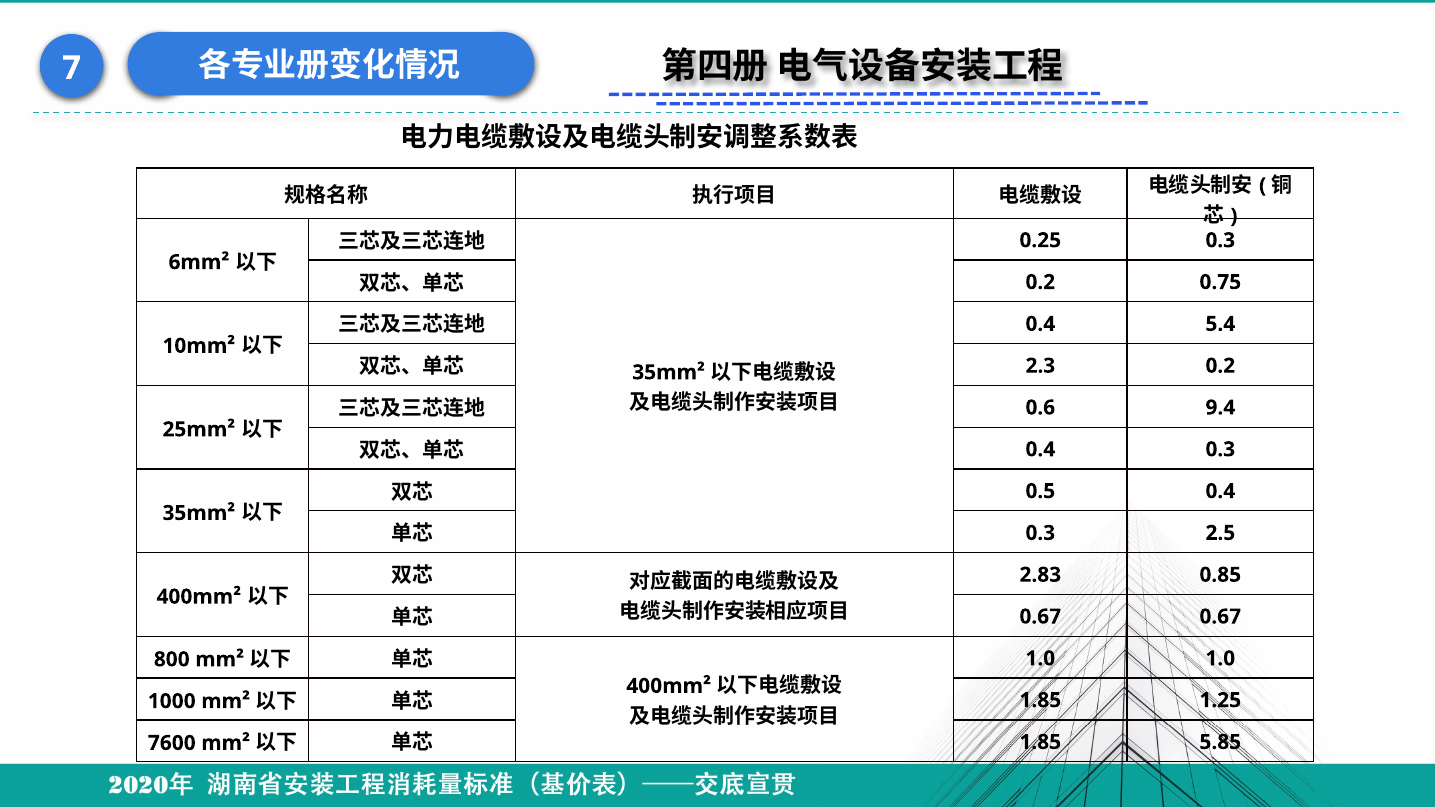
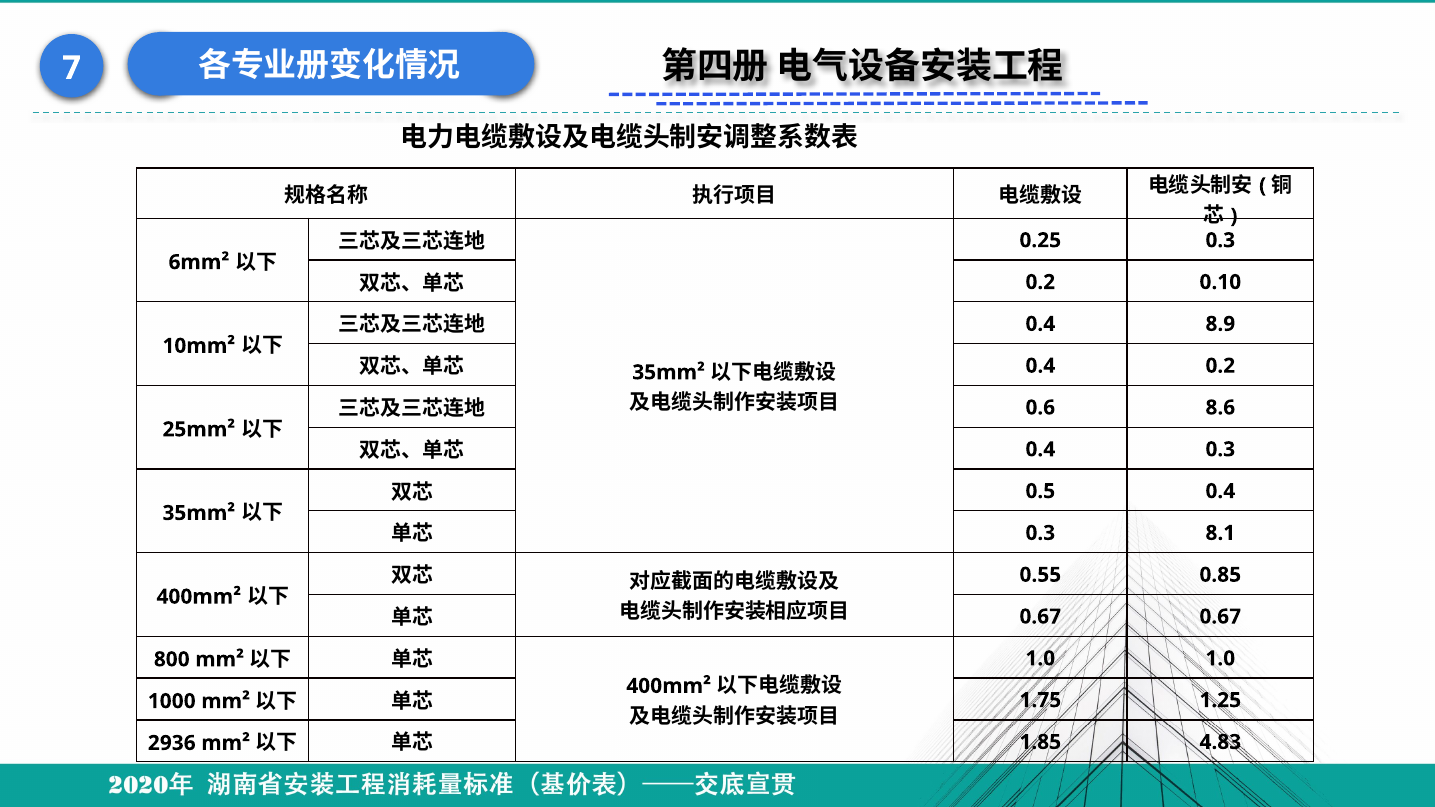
0.75: 0.75 -> 0.10 (1220, 282)
5.4: 5.4 -> 8.9 (1220, 324)
2.3: 2.3 -> 0.4 (1040, 366)
9.4: 9.4 -> 8.6 (1220, 408)
2.5: 2.5 -> 8.1 (1220, 533)
2.83: 2.83 -> 0.55 (1040, 575)
1.85: 1.85 -> 1.75 (1040, 700)
7600: 7600 -> 2936 (172, 743)
5.85: 5.85 -> 4.83 (1220, 742)
